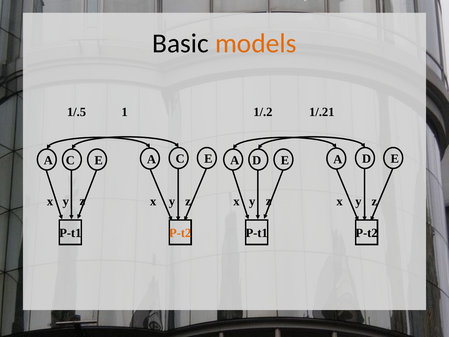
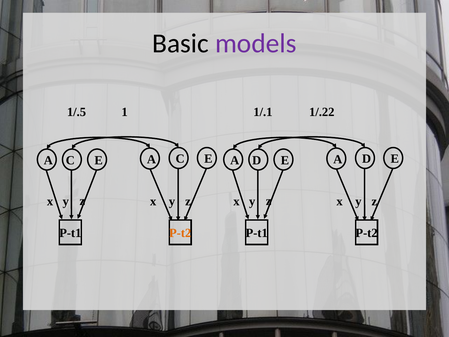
models colour: orange -> purple (256, 43)
1/.2: 1/.2 -> 1/.1 (263, 112)
1/.21: 1/.21 -> 1/.22 (322, 112)
